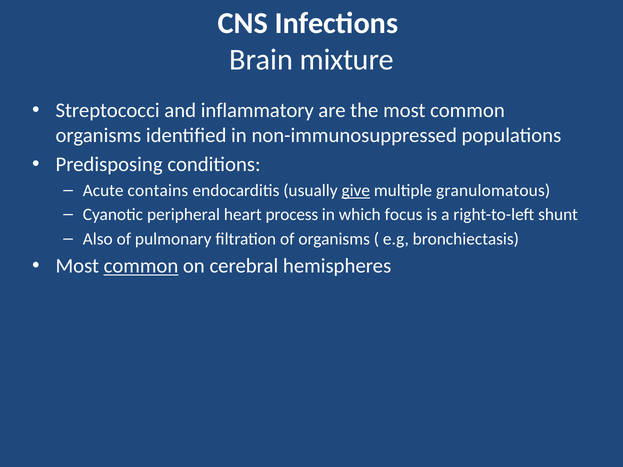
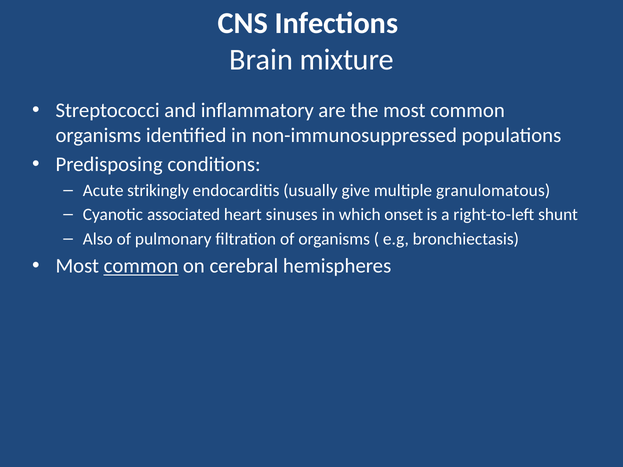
contains: contains -> strikingly (158, 191)
give underline: present -> none (356, 191)
peripheral: peripheral -> associated (184, 215)
process: process -> sinuses (292, 215)
focus: focus -> onset (404, 215)
